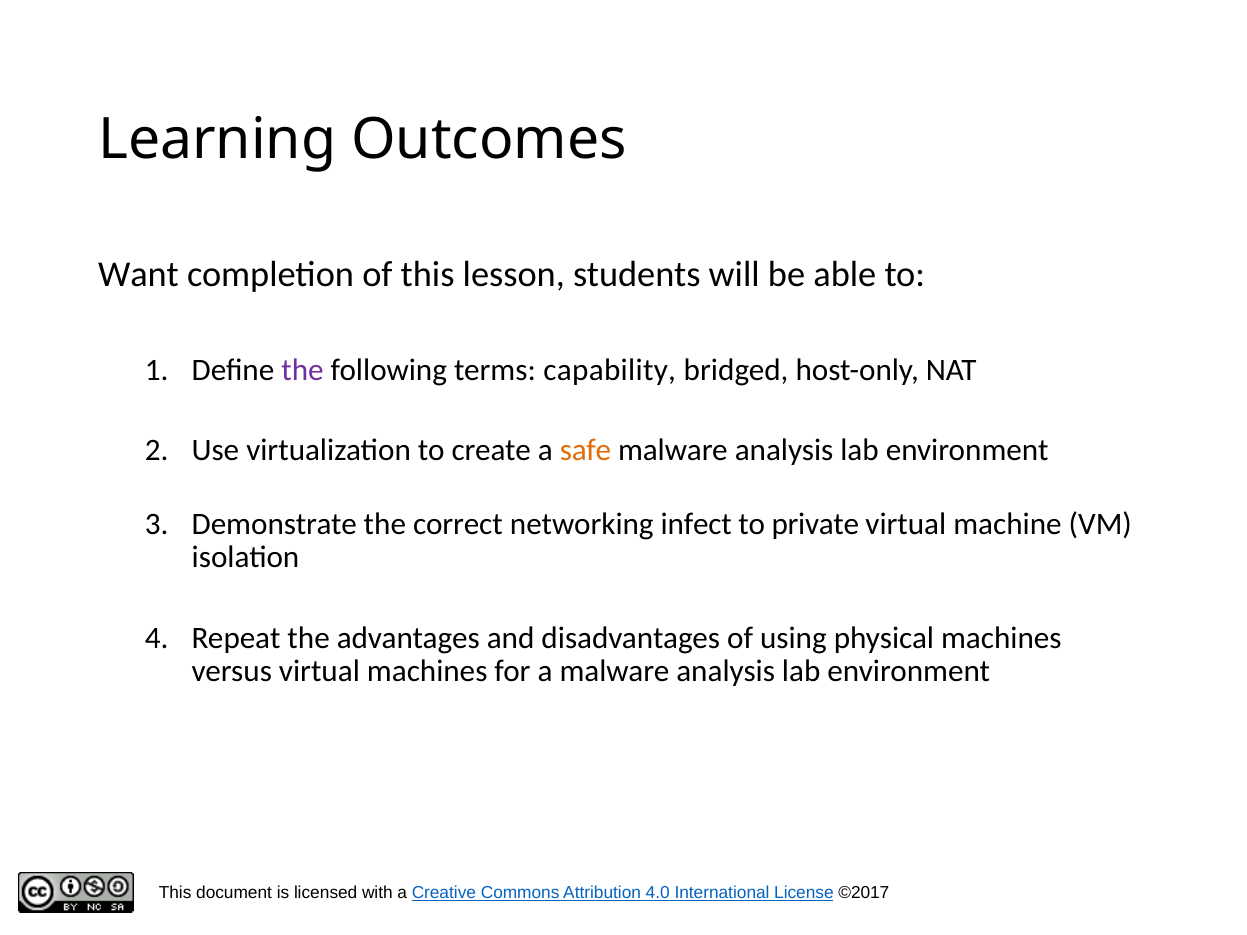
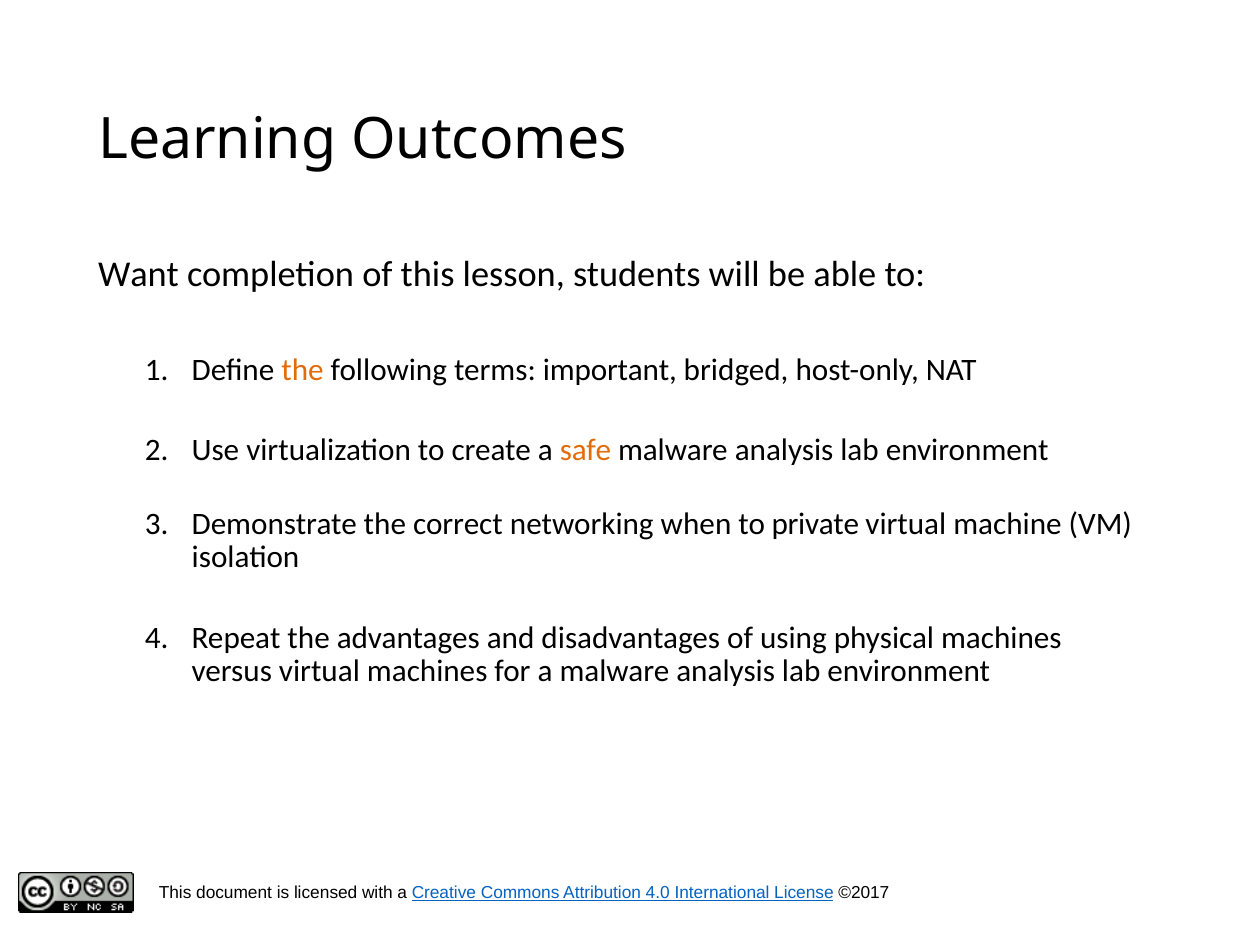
the colour: purple -> orange (303, 370)
capability: capability -> important (610, 370)
infect: infect -> when (696, 524)
